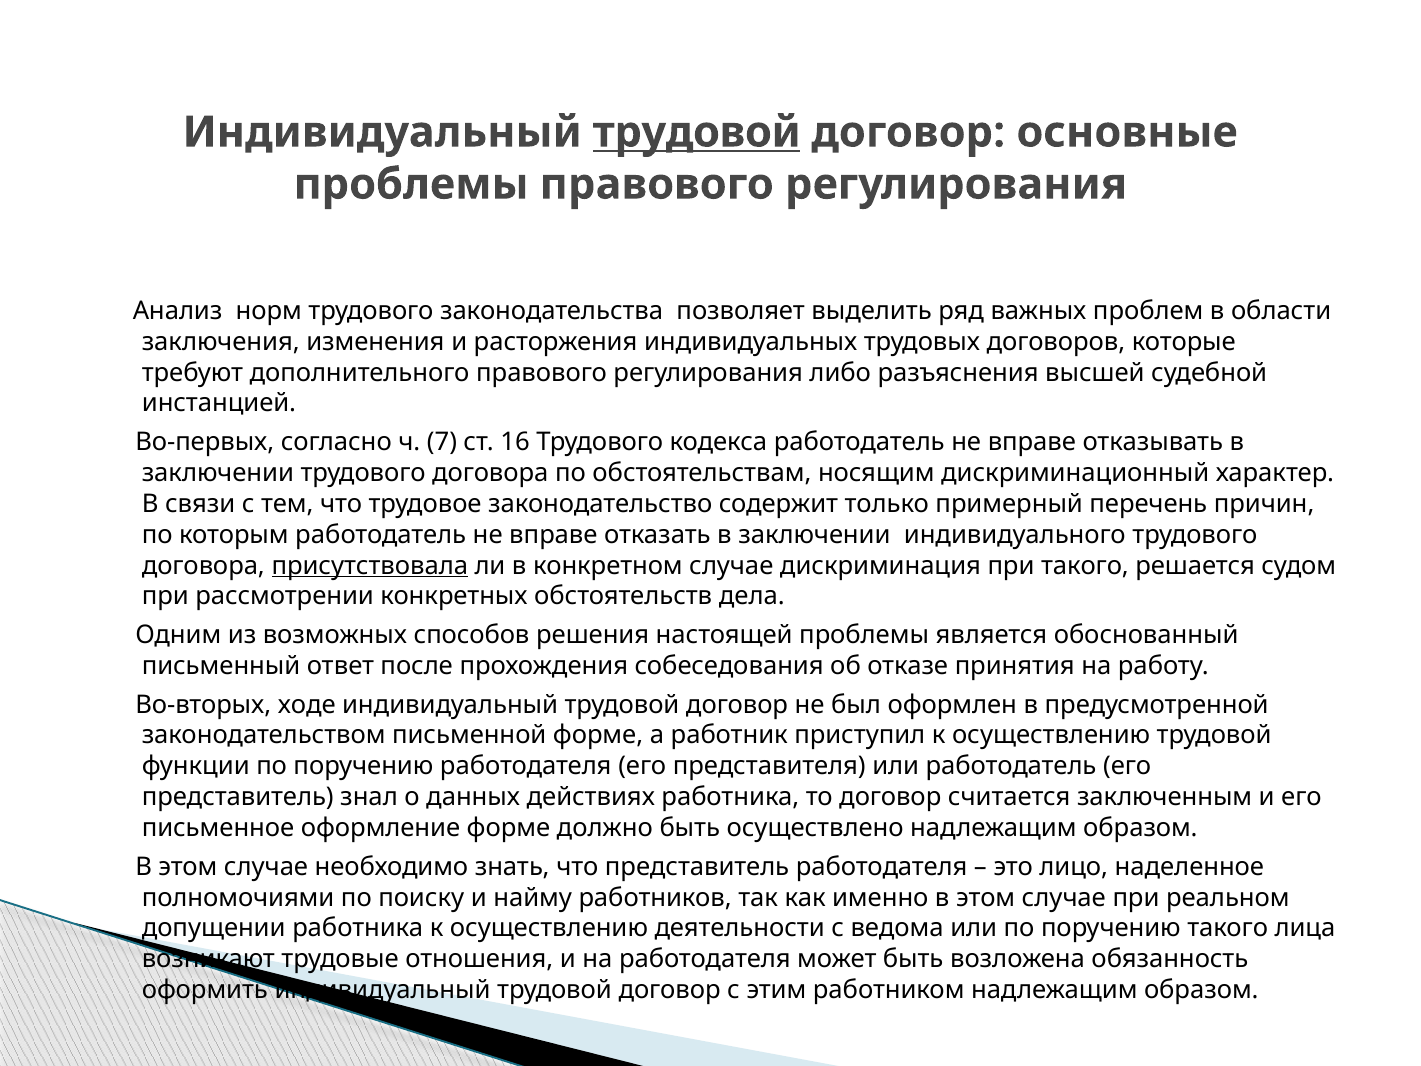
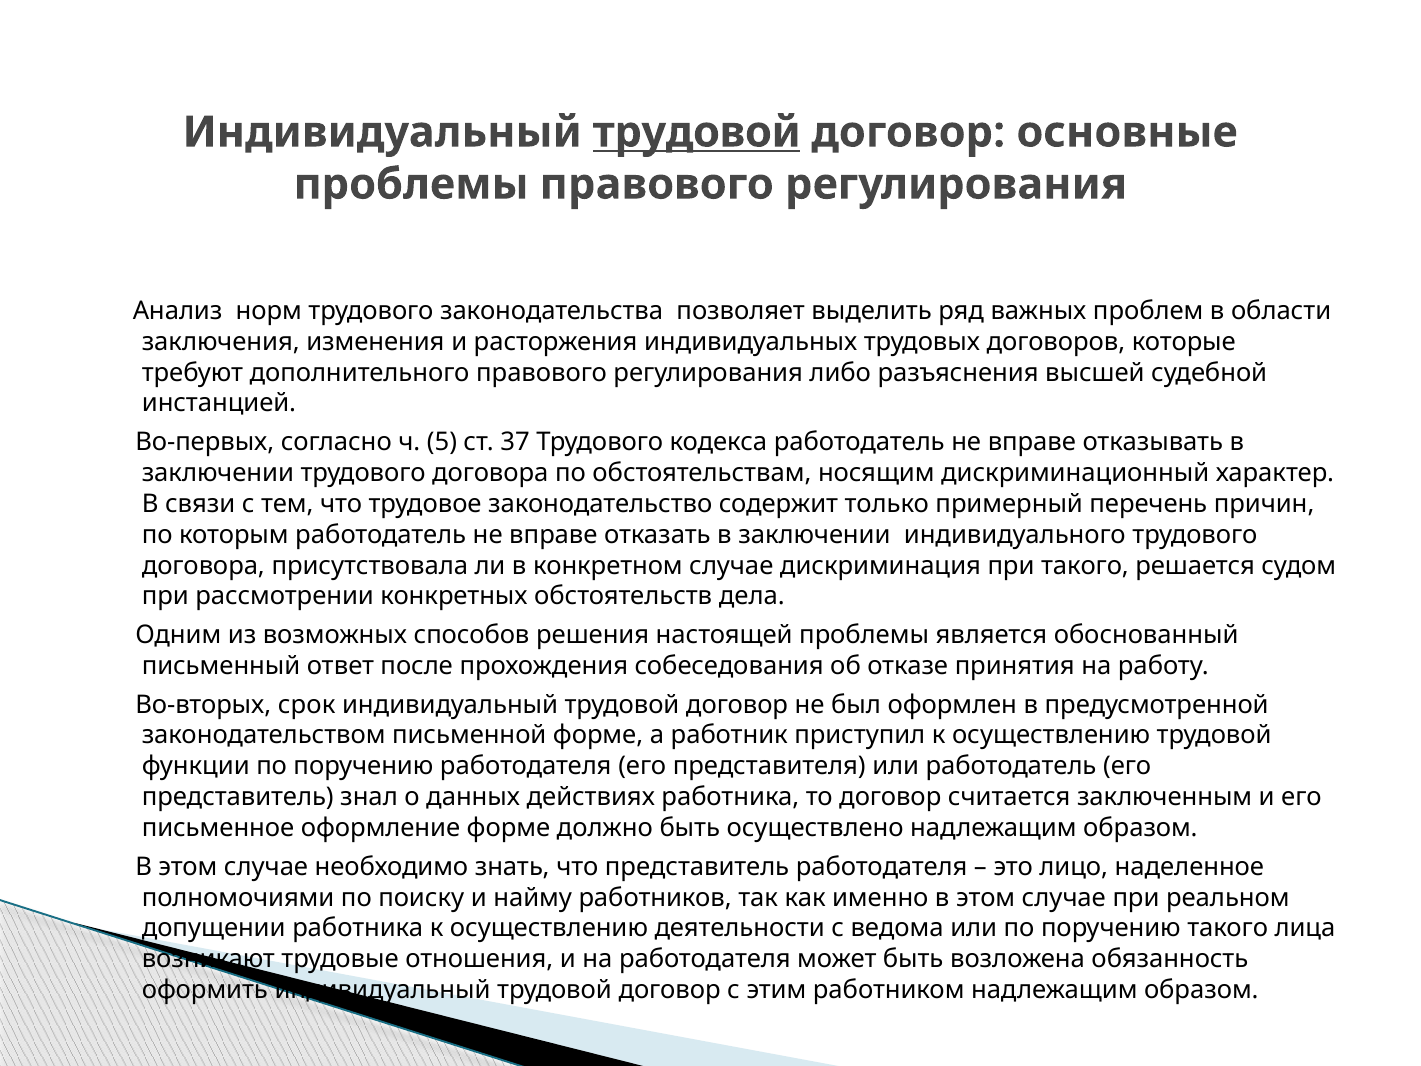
7: 7 -> 5 (442, 442)
16: 16 -> 37 (515, 442)
присутствовала underline: present -> none (370, 565)
ходе: ходе -> срок (307, 704)
